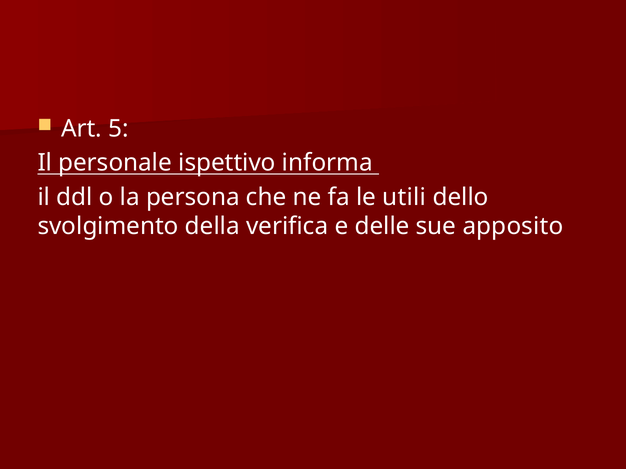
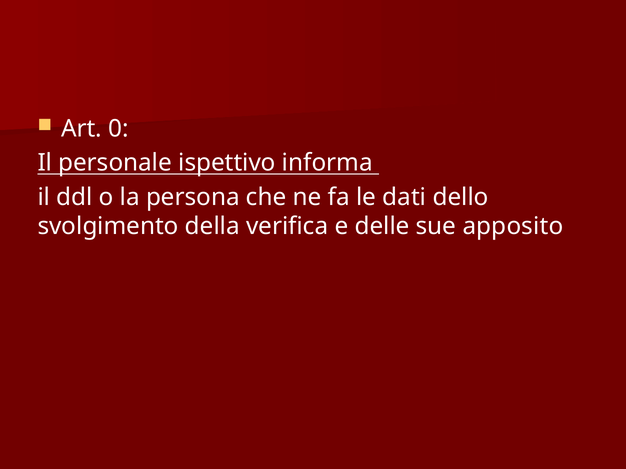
5: 5 -> 0 (118, 129)
utili: utili -> dati (404, 197)
